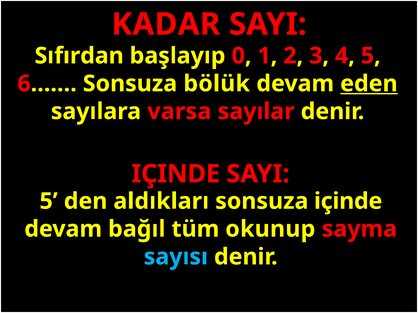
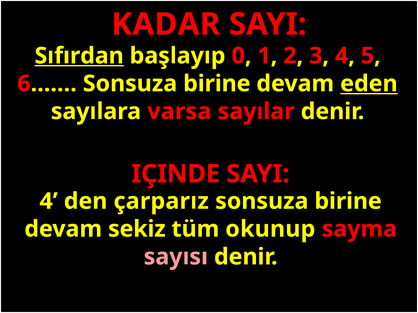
Sıfırdan underline: none -> present (79, 56)
6…… Sonsuza bölük: bölük -> birine (217, 84)
5: 5 -> 4 (49, 201)
aldıkları: aldıkları -> çarparız (161, 201)
içinde: içinde -> birine (348, 201)
bağıl: bağıl -> sekiz (137, 229)
sayısı colour: light blue -> pink (176, 257)
